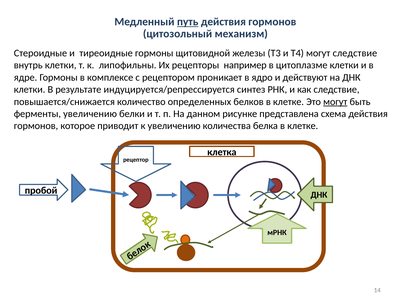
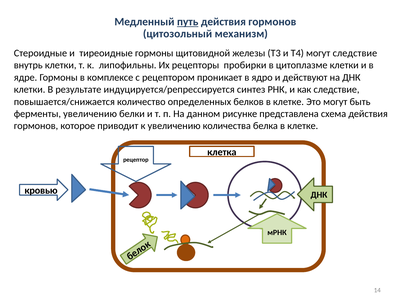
например: например -> пробирки (245, 65)
могут underline: present -> none (335, 102)
пробой: пробой -> кровью (41, 190)
